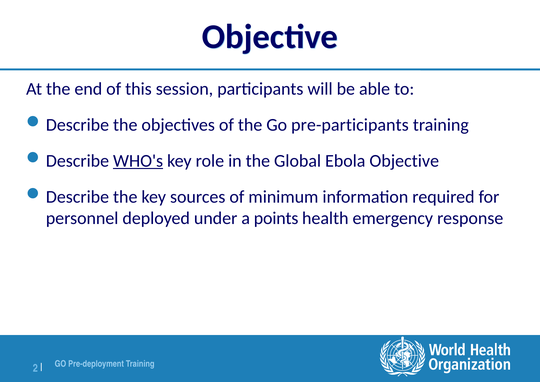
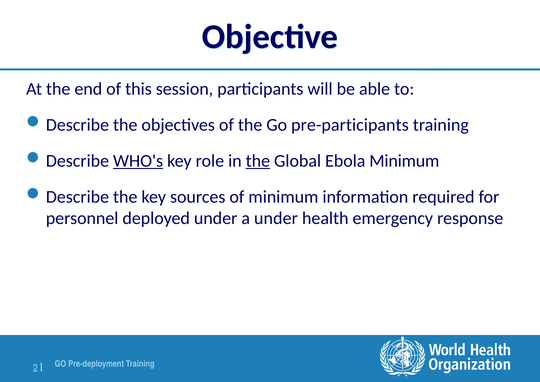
the underline: none -> present (258, 161)
Ebola Objective: Objective -> Minimum (404, 161)
a points: points -> under (276, 218)
